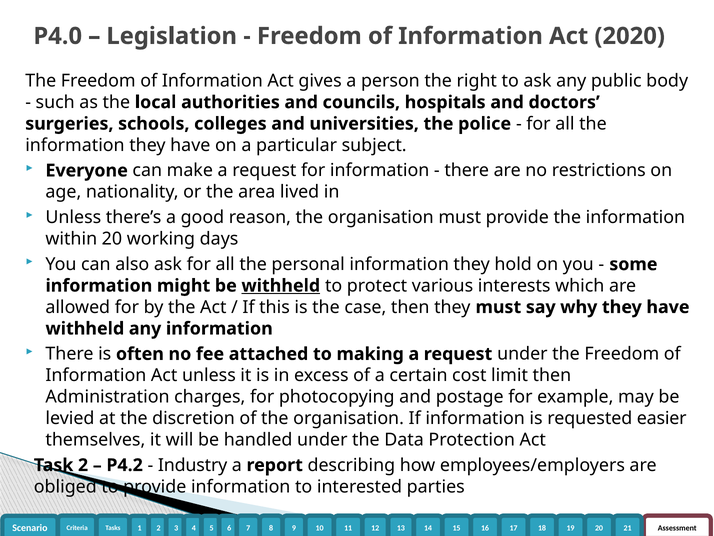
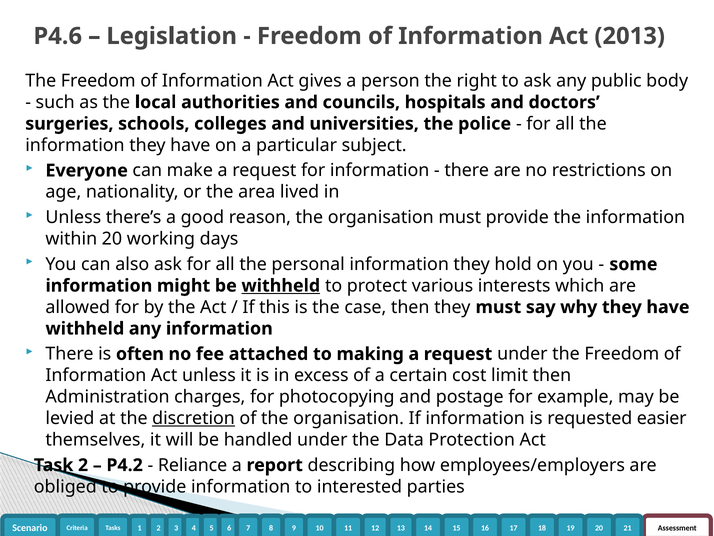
P4.0: P4.0 -> P4.6 (58, 36)
2020: 2020 -> 2013 (630, 36)
discretion underline: none -> present (194, 418)
Industry: Industry -> Reliance (193, 465)
